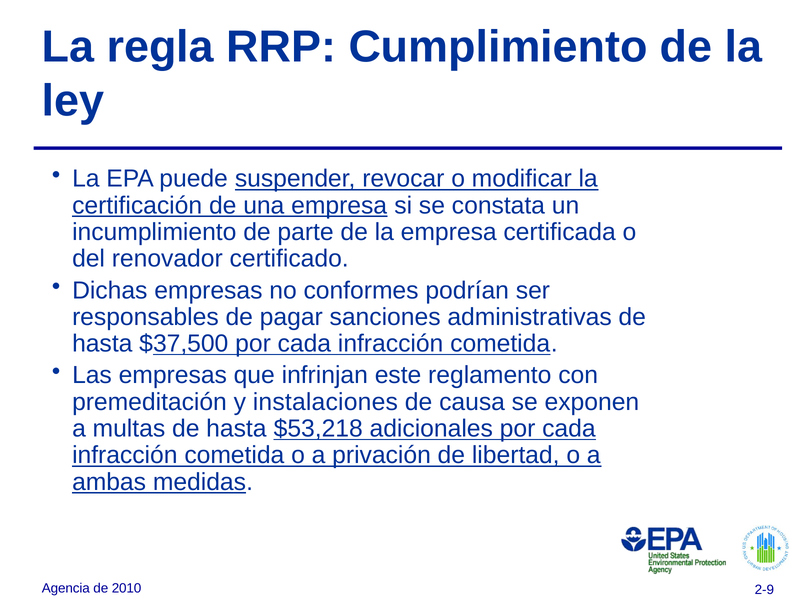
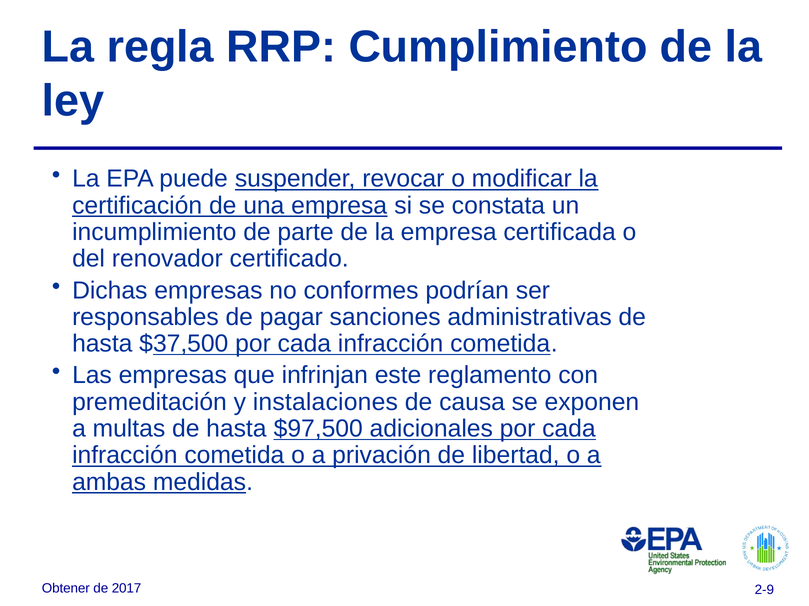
$53,218: $53,218 -> $97,500 (318, 429)
Agencia: Agencia -> Obtener (66, 589)
2010: 2010 -> 2017 (127, 589)
